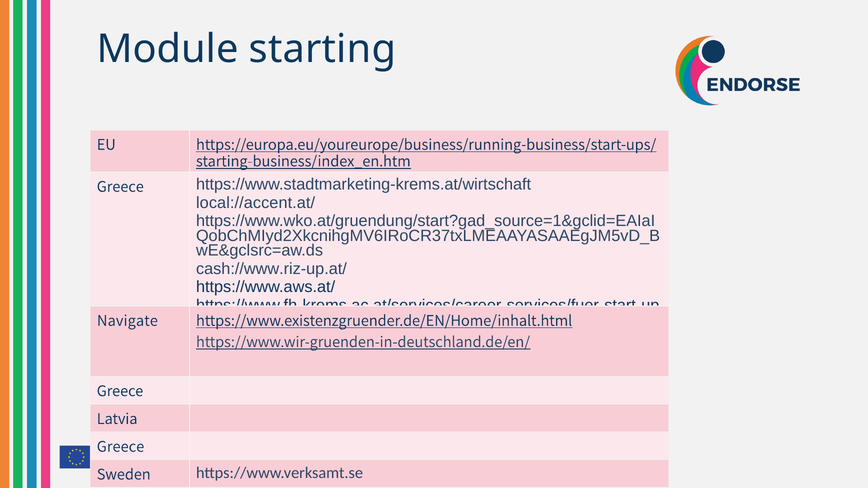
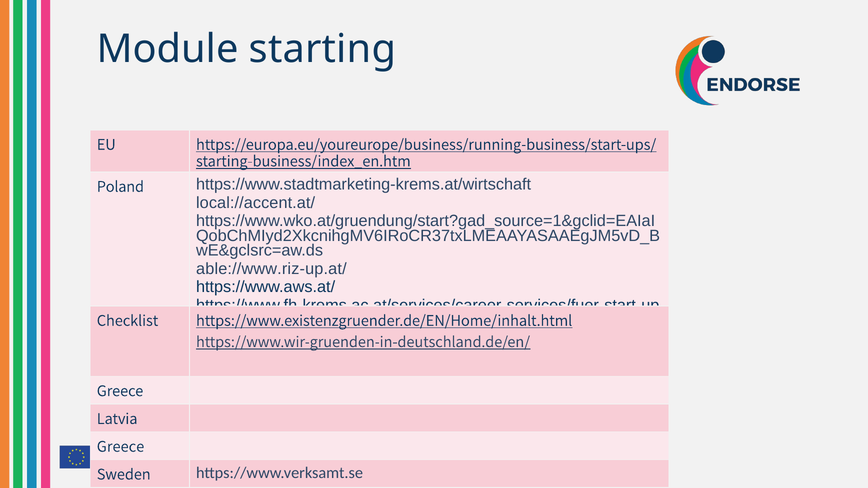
Greece: Greece -> Poland (120, 186)
cash://www.riz-up.at/: cash://www.riz-up.at/ -> able://www.riz-up.at/ (271, 269)
Navigate: Navigate -> Checklist (127, 321)
